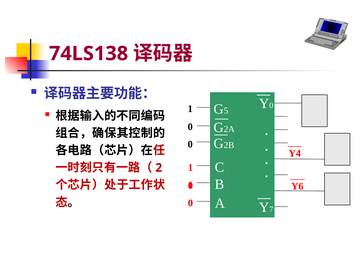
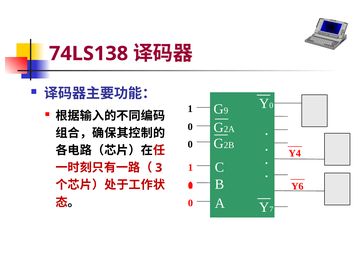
5: 5 -> 9 (226, 111)
2: 2 -> 3 (159, 168)
